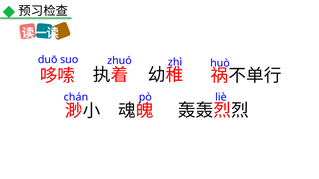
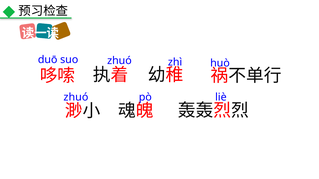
chán: chán -> zhuó (76, 97)
